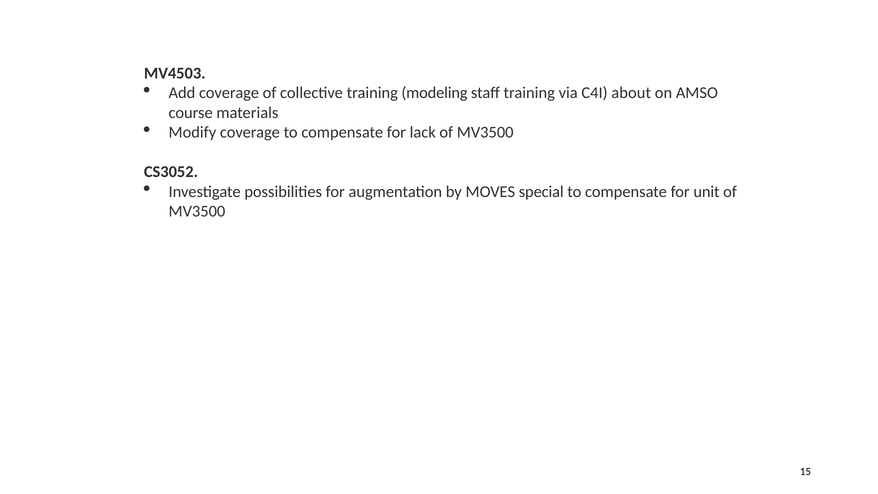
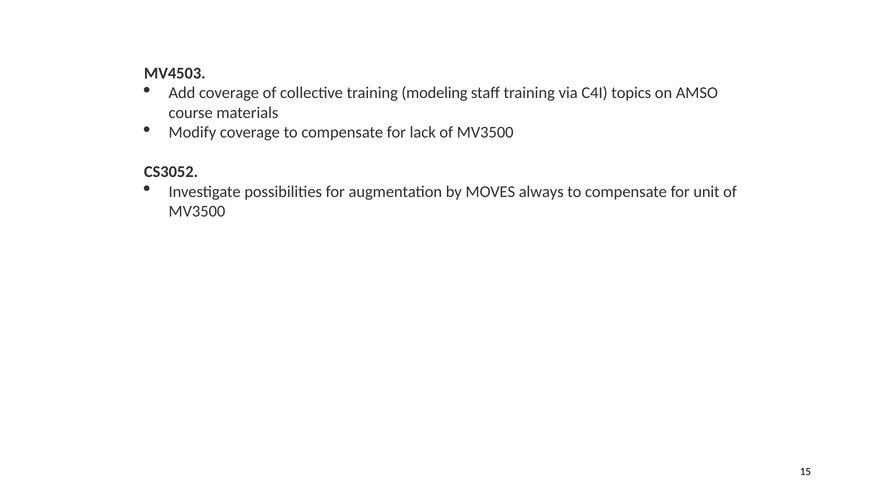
about: about -> topics (631, 93)
special: special -> always (541, 192)
